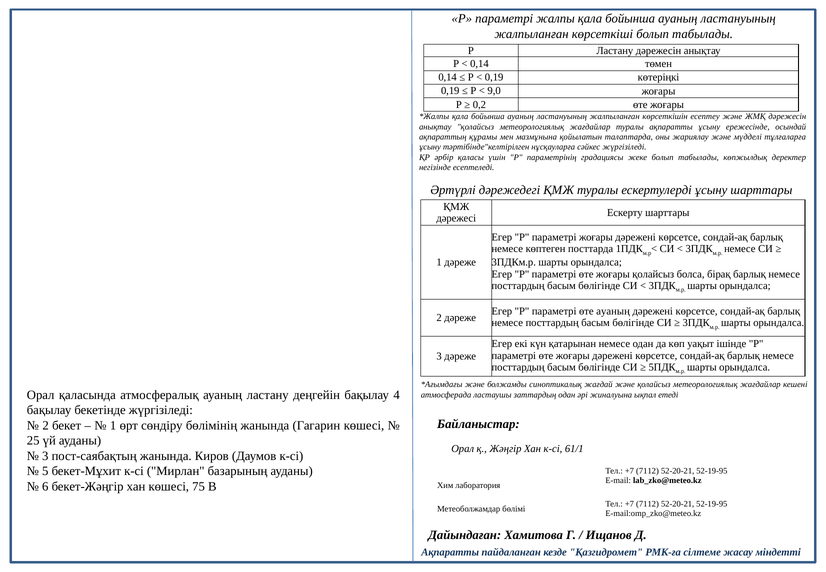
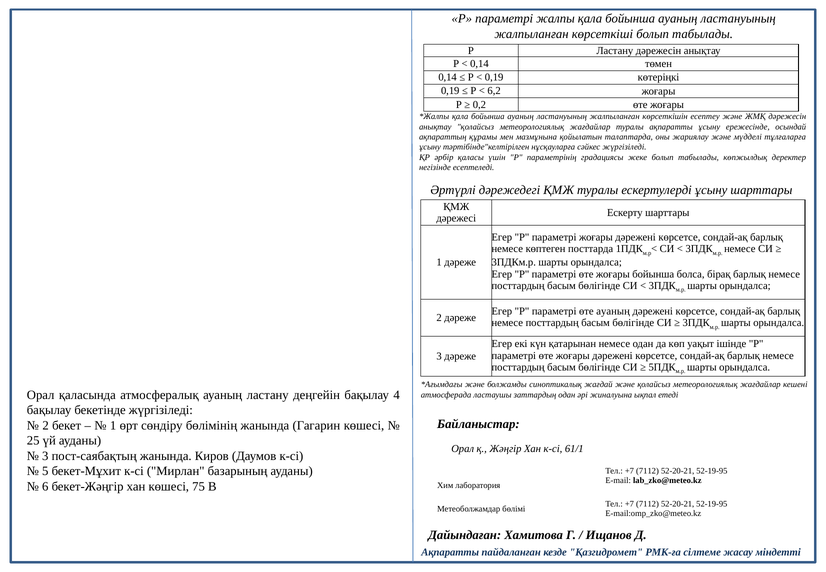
9,0: 9,0 -> 6,2 (494, 91)
жоғары қолайсыз: қолайсыз -> бойынша (653, 274)
